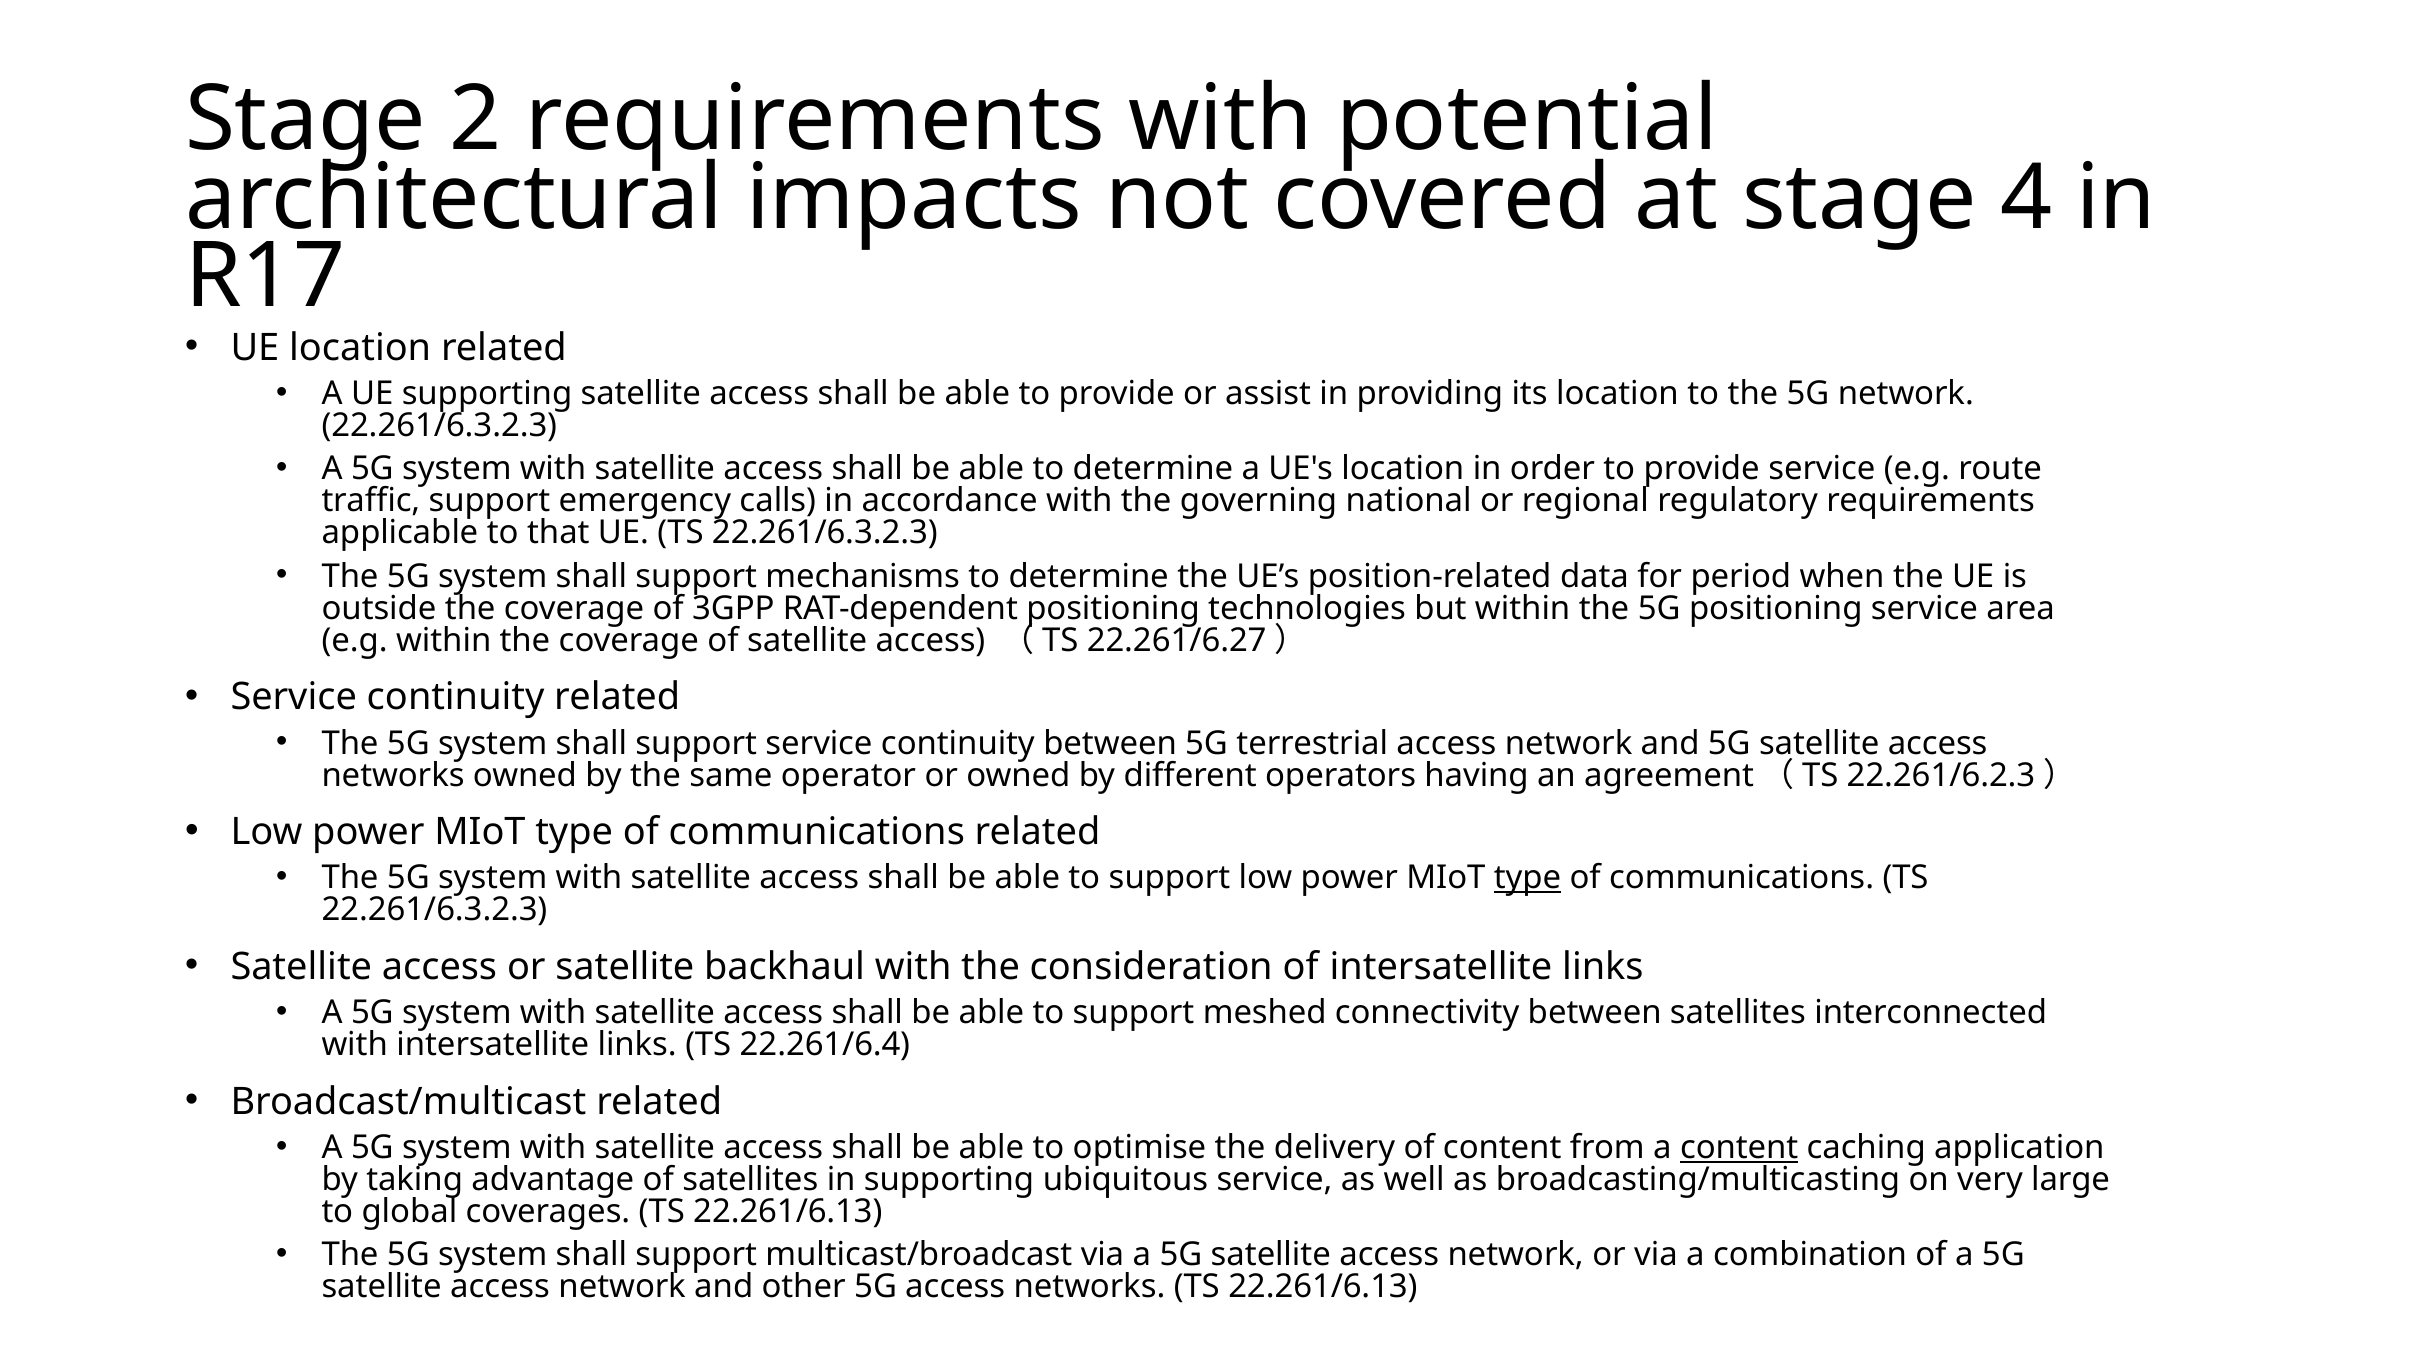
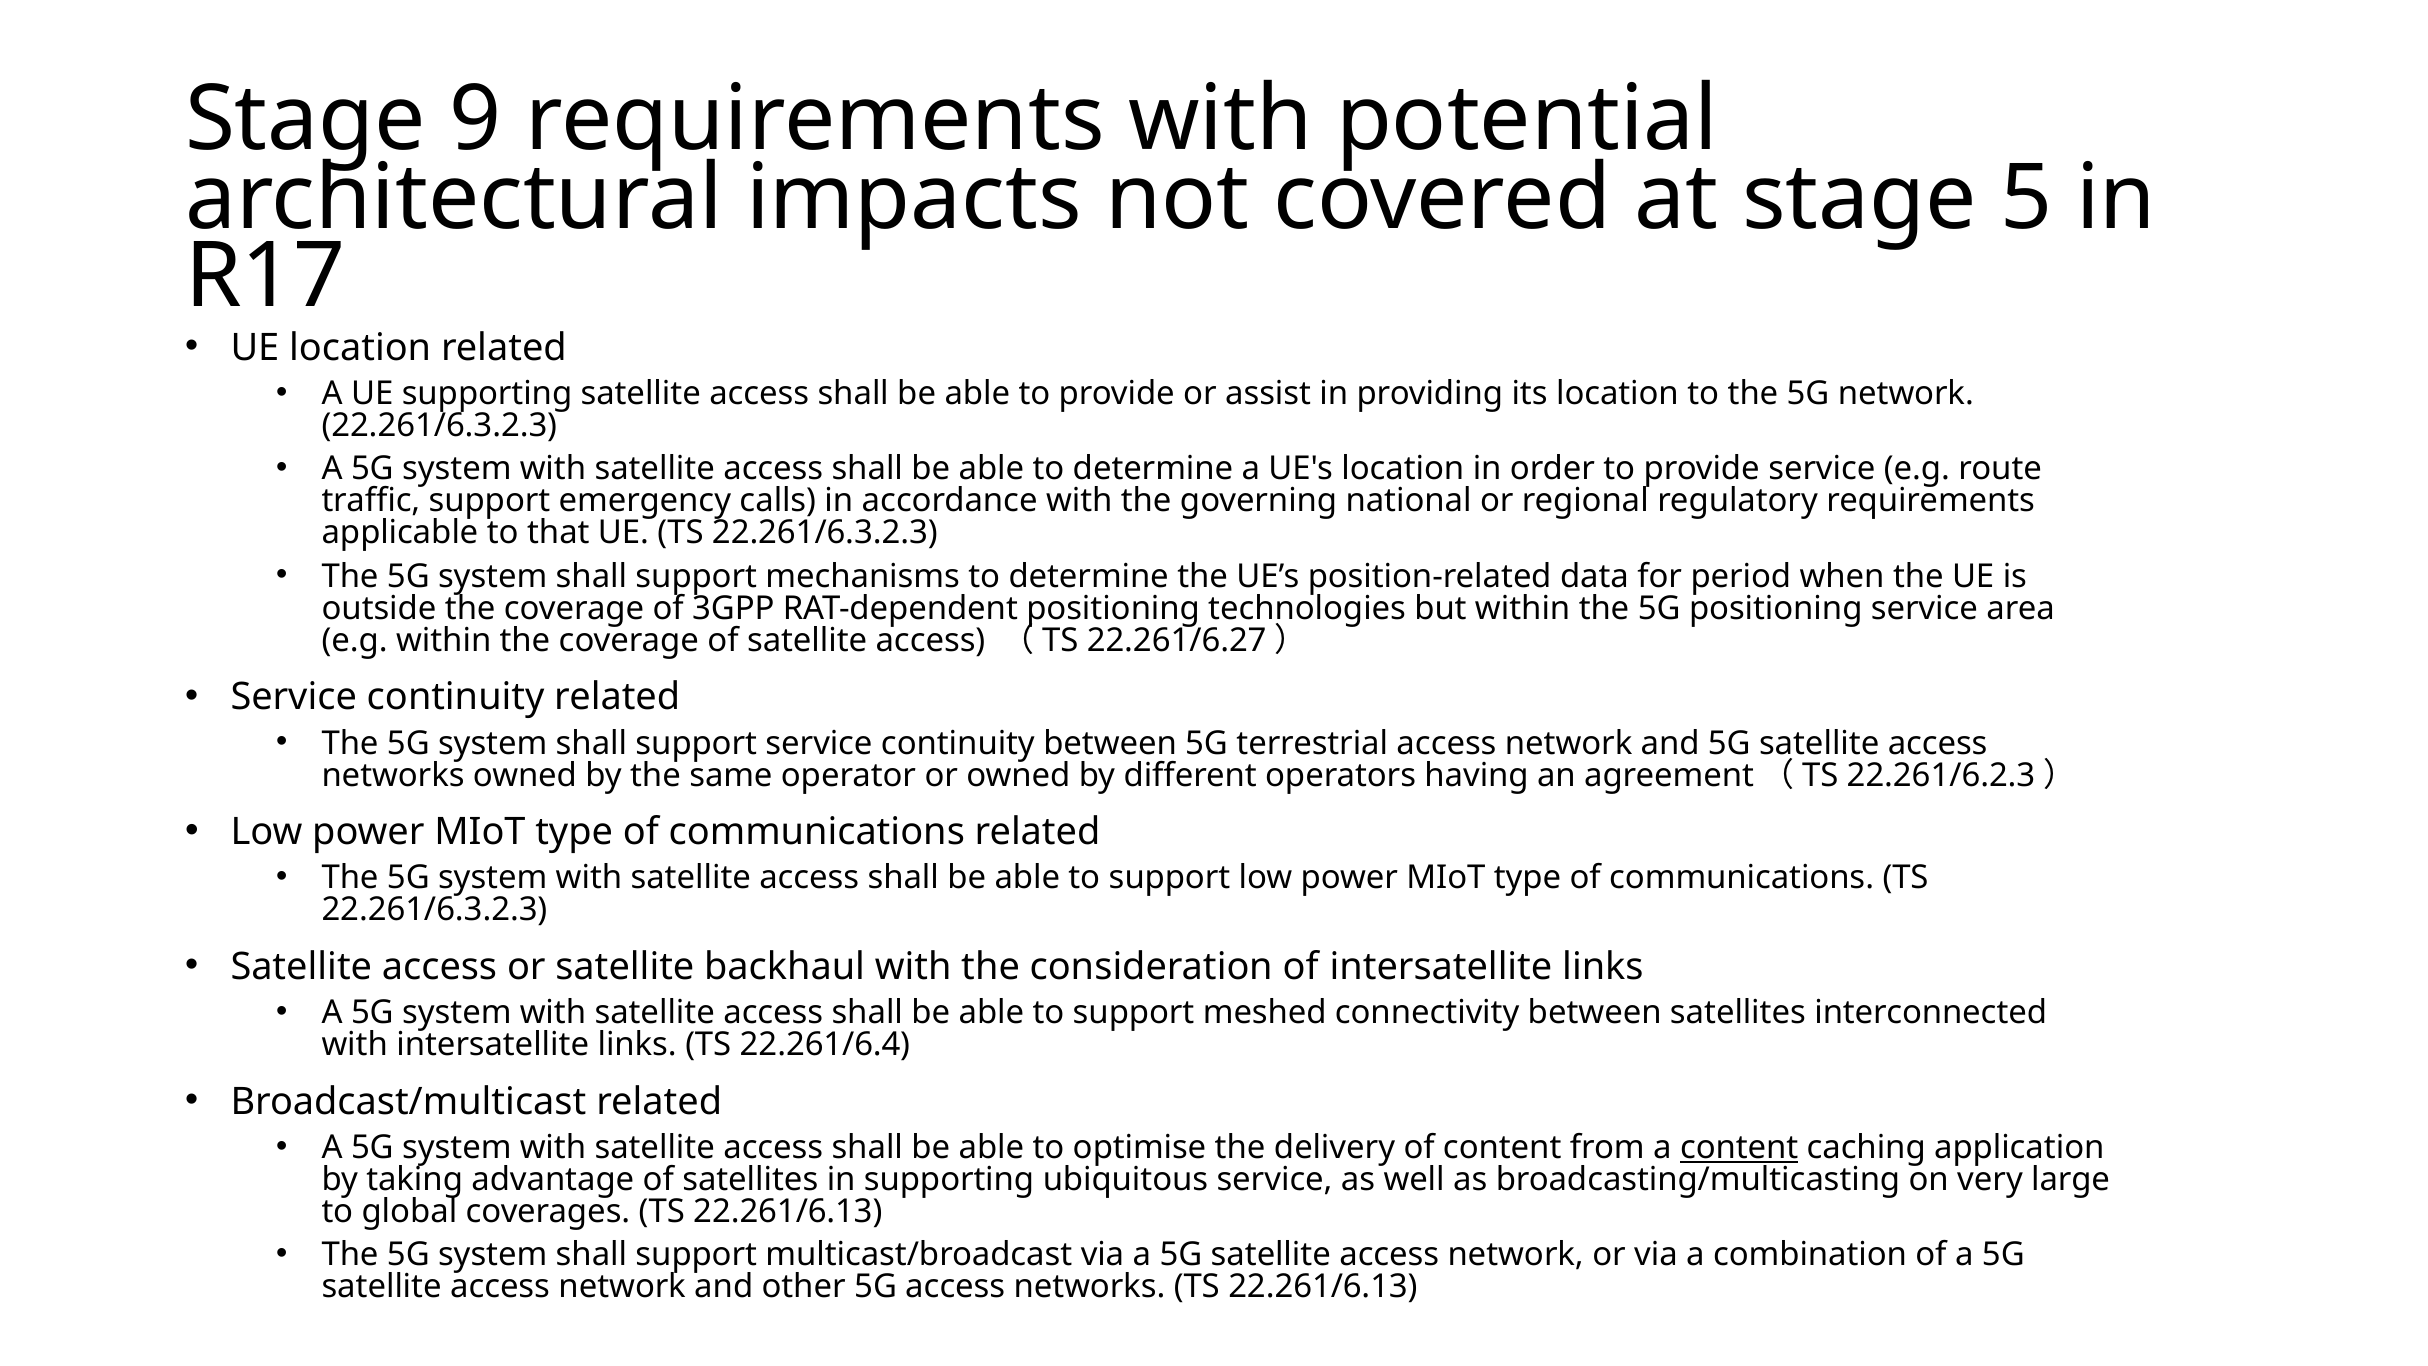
2: 2 -> 9 (476, 120)
4: 4 -> 5 (2027, 198)
type underline: present -> none (1527, 878)
